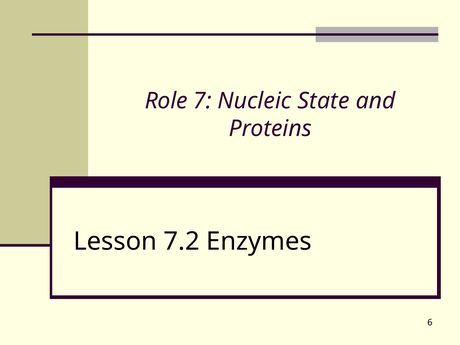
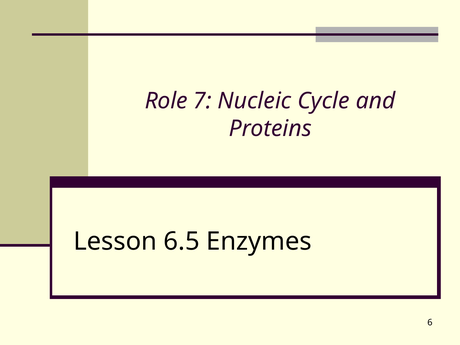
State: State -> Cycle (324, 101)
7.2: 7.2 -> 6.5 (182, 241)
